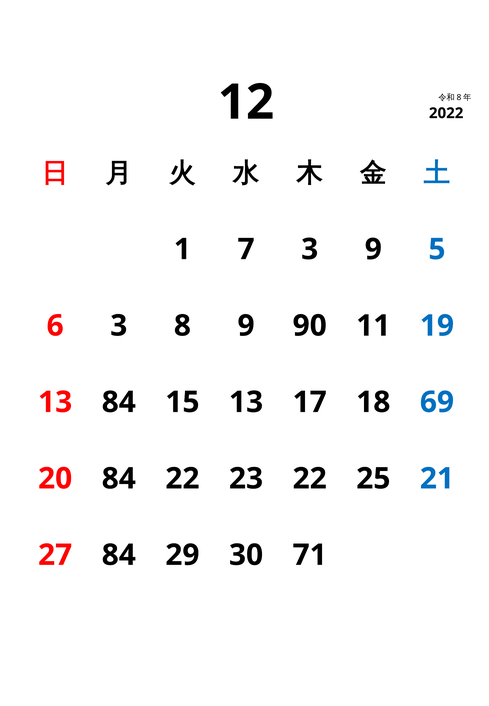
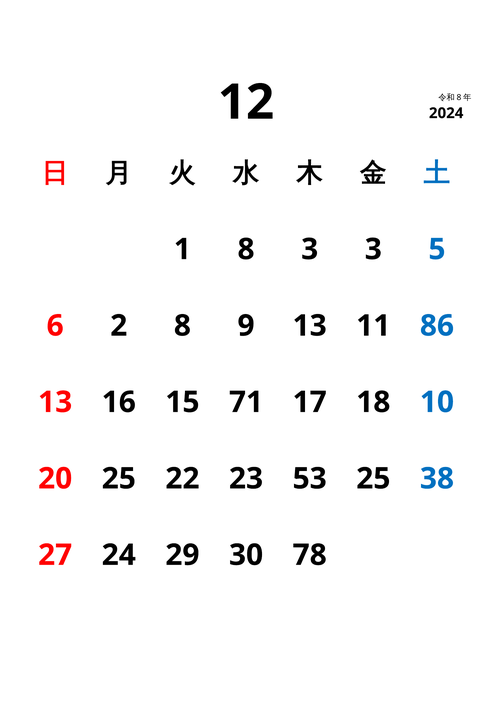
2022: 2022 -> 2024 (446, 113)
1 7: 7 -> 8 (246, 249)
3 9: 9 -> 3 (373, 249)
6 3: 3 -> 2 (119, 326)
9 90: 90 -> 13 (310, 326)
19: 19 -> 86 (437, 326)
13 84: 84 -> 16 (119, 402)
15 13: 13 -> 71 (246, 402)
69: 69 -> 10 (437, 402)
20 84: 84 -> 25 (119, 479)
23 22: 22 -> 53 (310, 479)
21: 21 -> 38 (437, 479)
27 84: 84 -> 24 (119, 555)
71: 71 -> 78 (310, 555)
